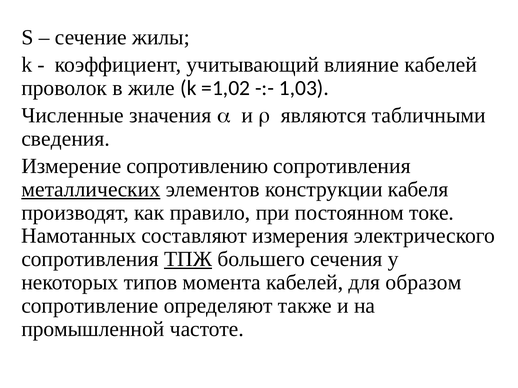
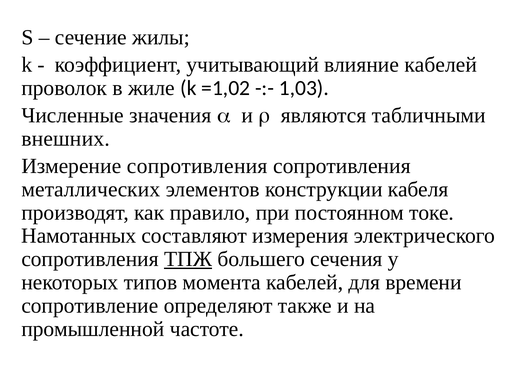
сведения: сведения -> внешних (66, 139)
Измерение сопротивлению: сопротивлению -> сопротивления (197, 166)
металлических underline: present -> none (91, 190)
образом: образом -> времени (424, 283)
